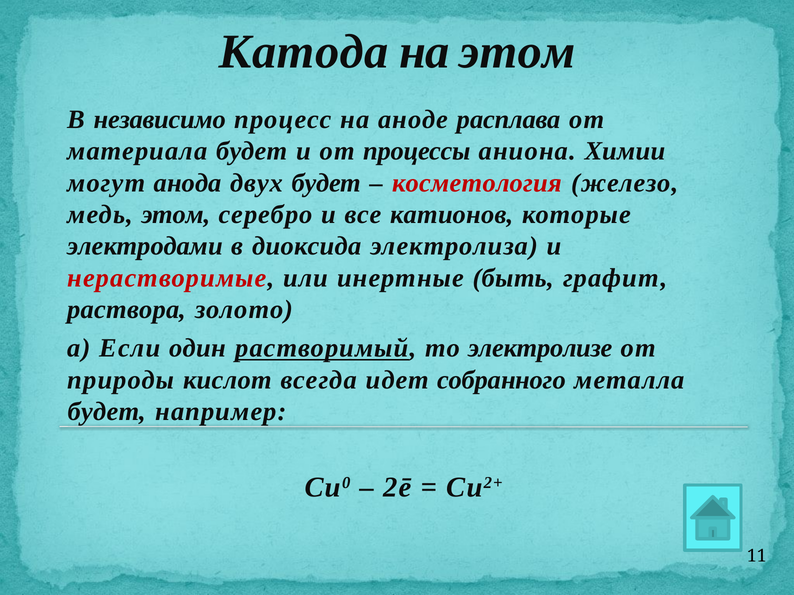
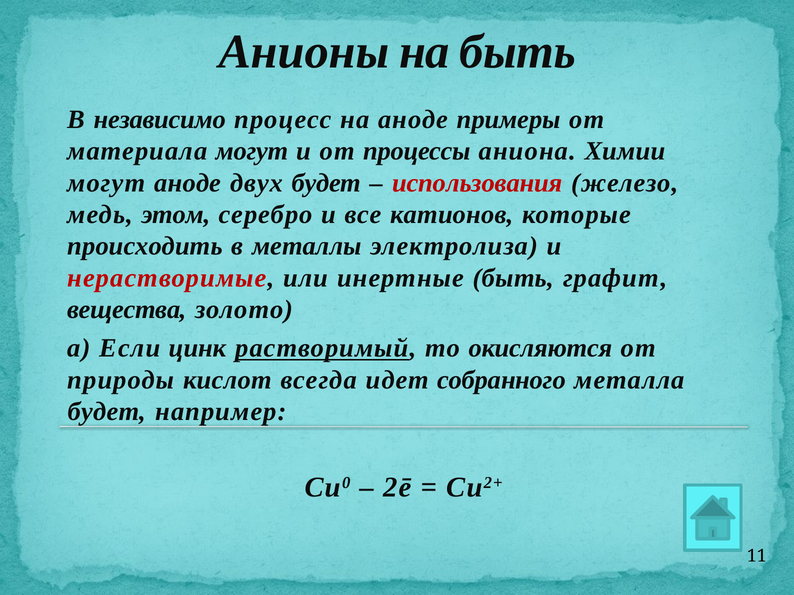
Катода: Катода -> Анионы (304, 52)
на этом: этом -> быть (518, 52)
расплава: расплава -> примеры (509, 119)
материала будет: будет -> могут (252, 151)
могут анода: анода -> аноде (188, 183)
косметология: косметология -> использования (477, 183)
электродами: электродами -> происходить (145, 246)
диоксида: диоксида -> металлы (307, 246)
раствора: раствора -> вещества (127, 310)
один: один -> цинк (198, 348)
электролизе: электролизе -> окисляются (540, 348)
